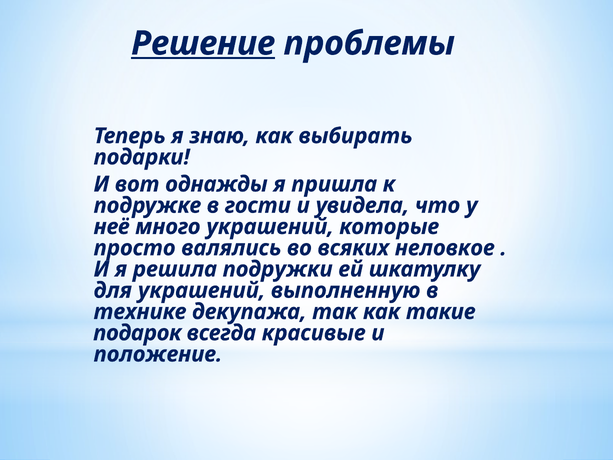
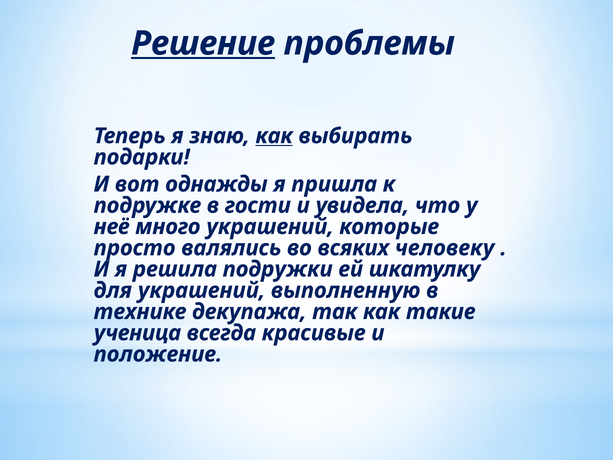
как underline: none -> present (274, 136)
неловкое: неловкое -> человеку (445, 248)
подарок: подарок -> ученица (137, 333)
